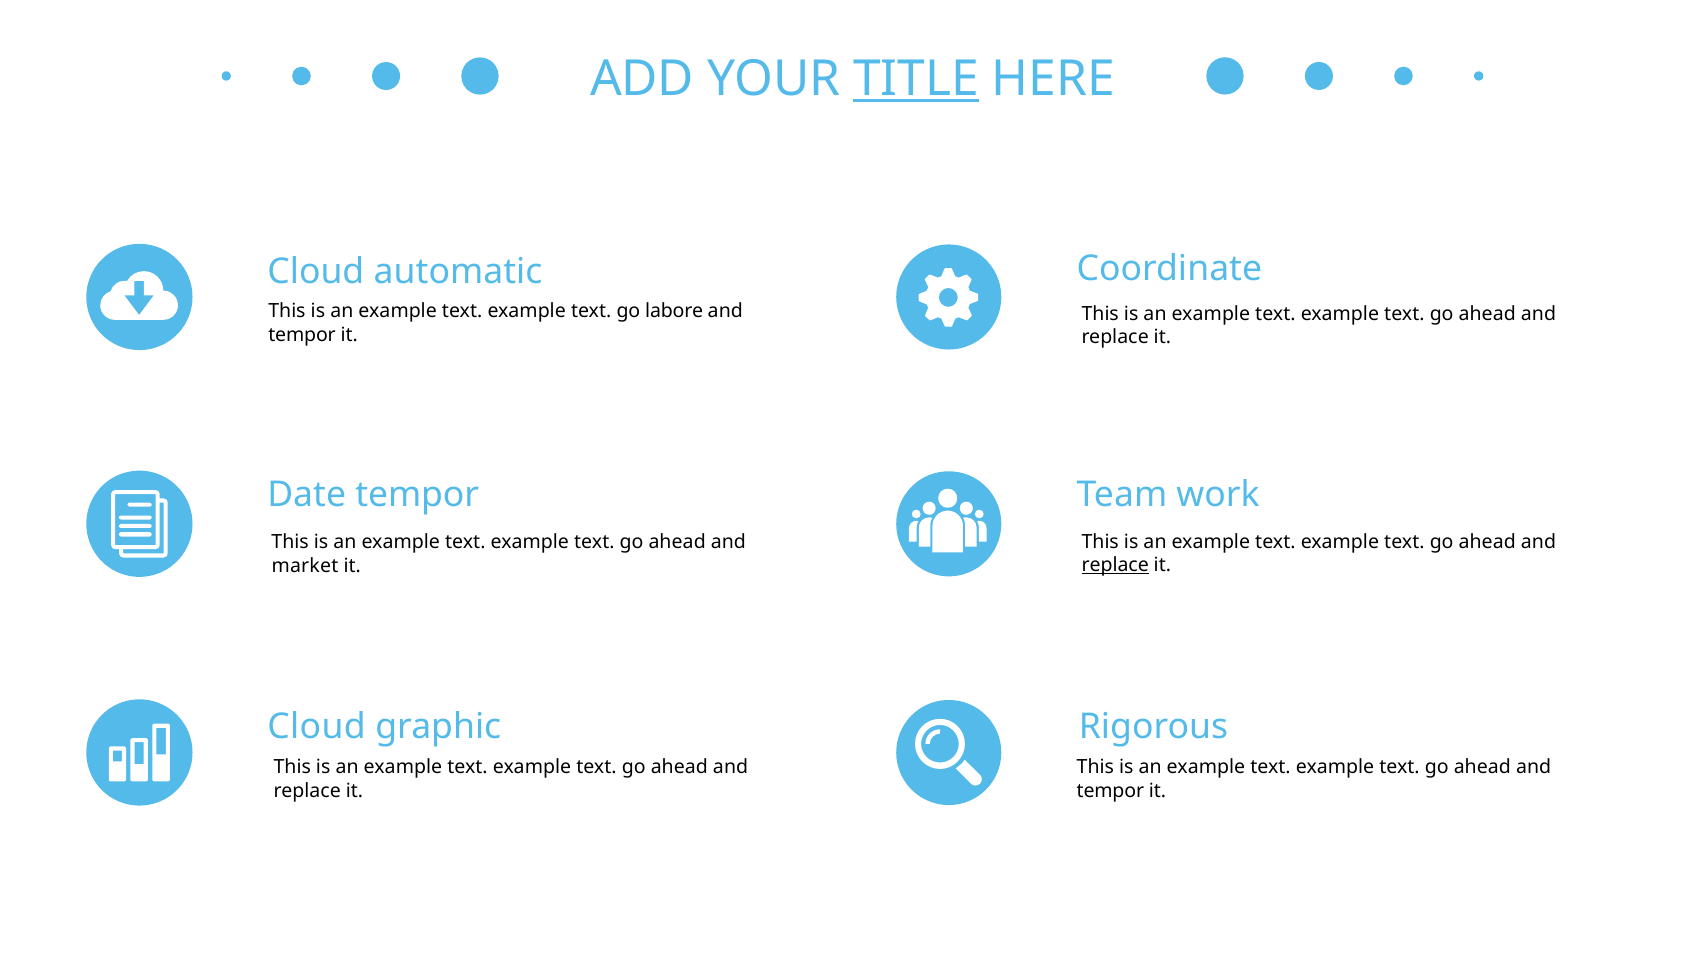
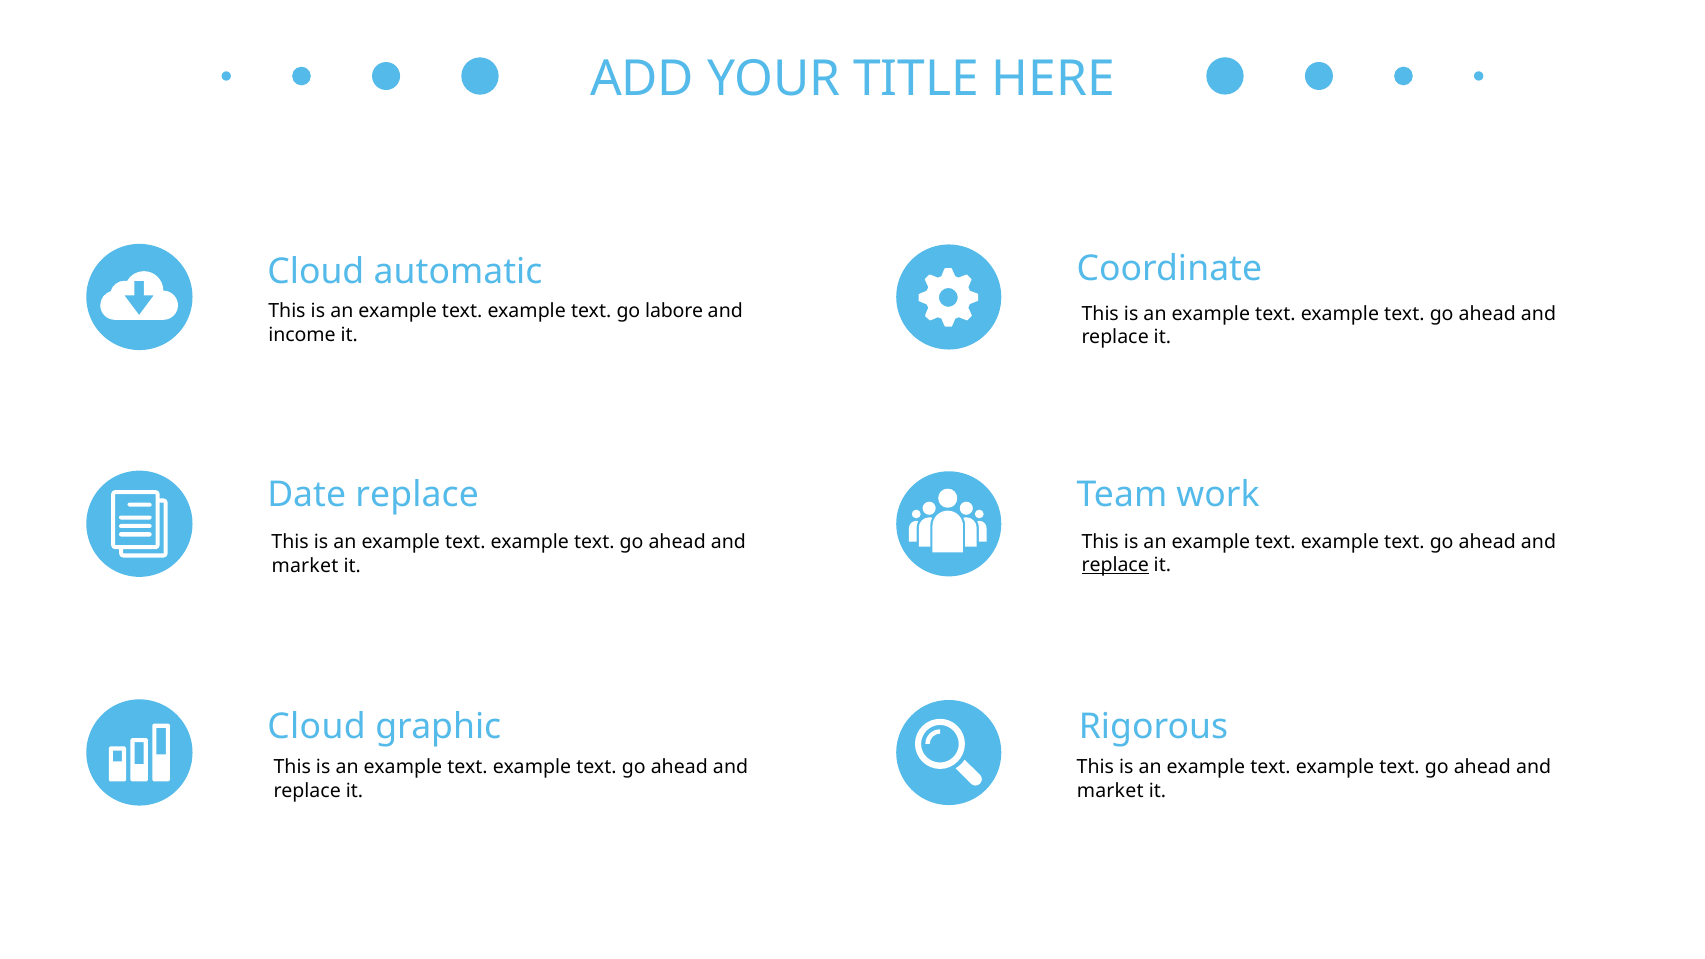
TITLE underline: present -> none (916, 79)
tempor: tempor -> income (302, 335)
Date tempor: tempor -> replace (417, 495)
tempor: tempor -> market (1110, 791)
